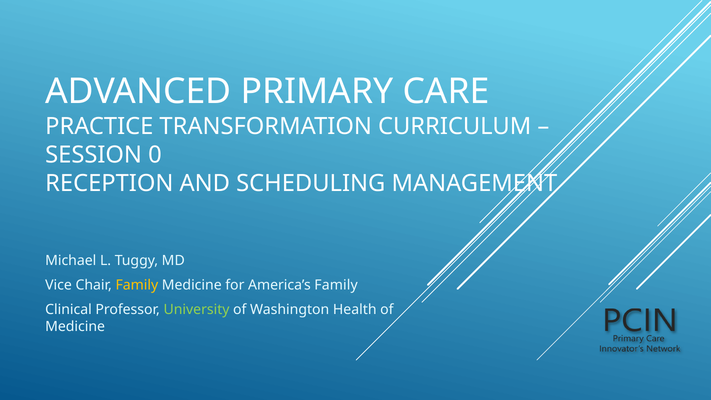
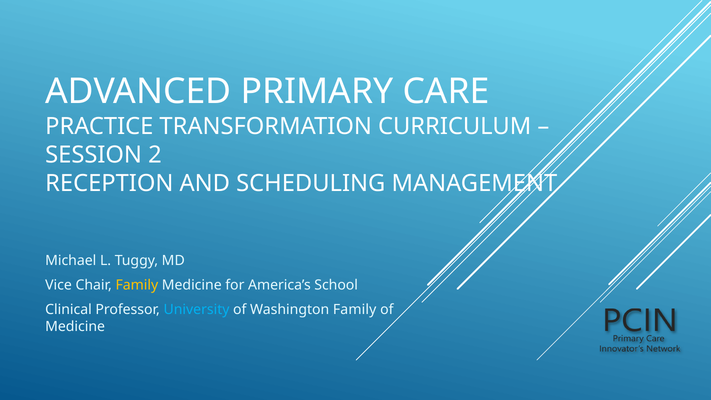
0: 0 -> 2 (155, 155)
America’s Family: Family -> School (336, 285)
University colour: light green -> light blue (197, 310)
Washington Health: Health -> Family (355, 310)
